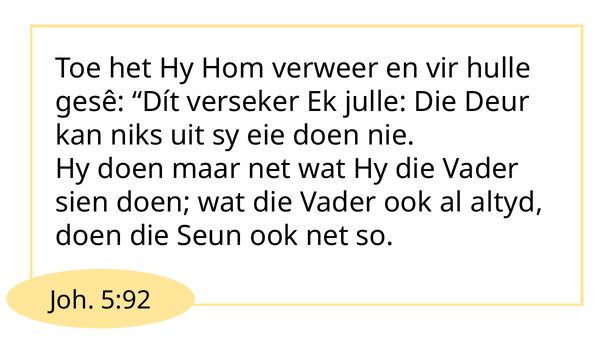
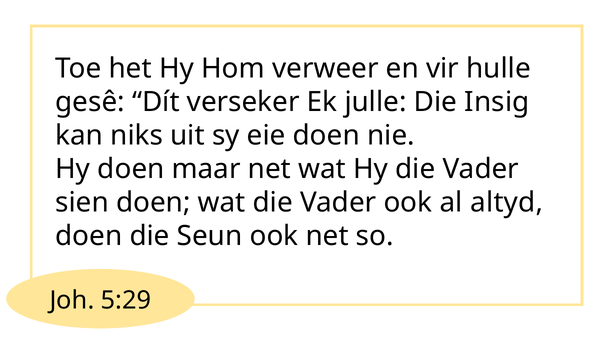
Deur: Deur -> Insig (497, 102)
5:92: 5:92 -> 5:29 (126, 300)
